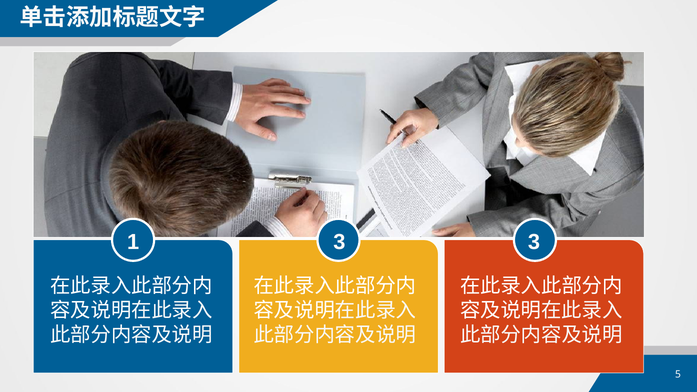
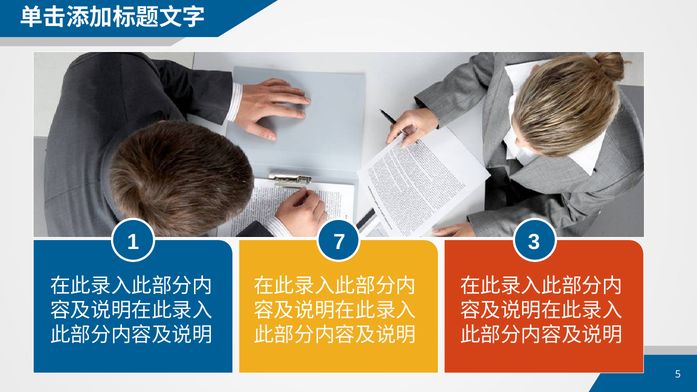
1 3: 3 -> 7 (339, 242)
